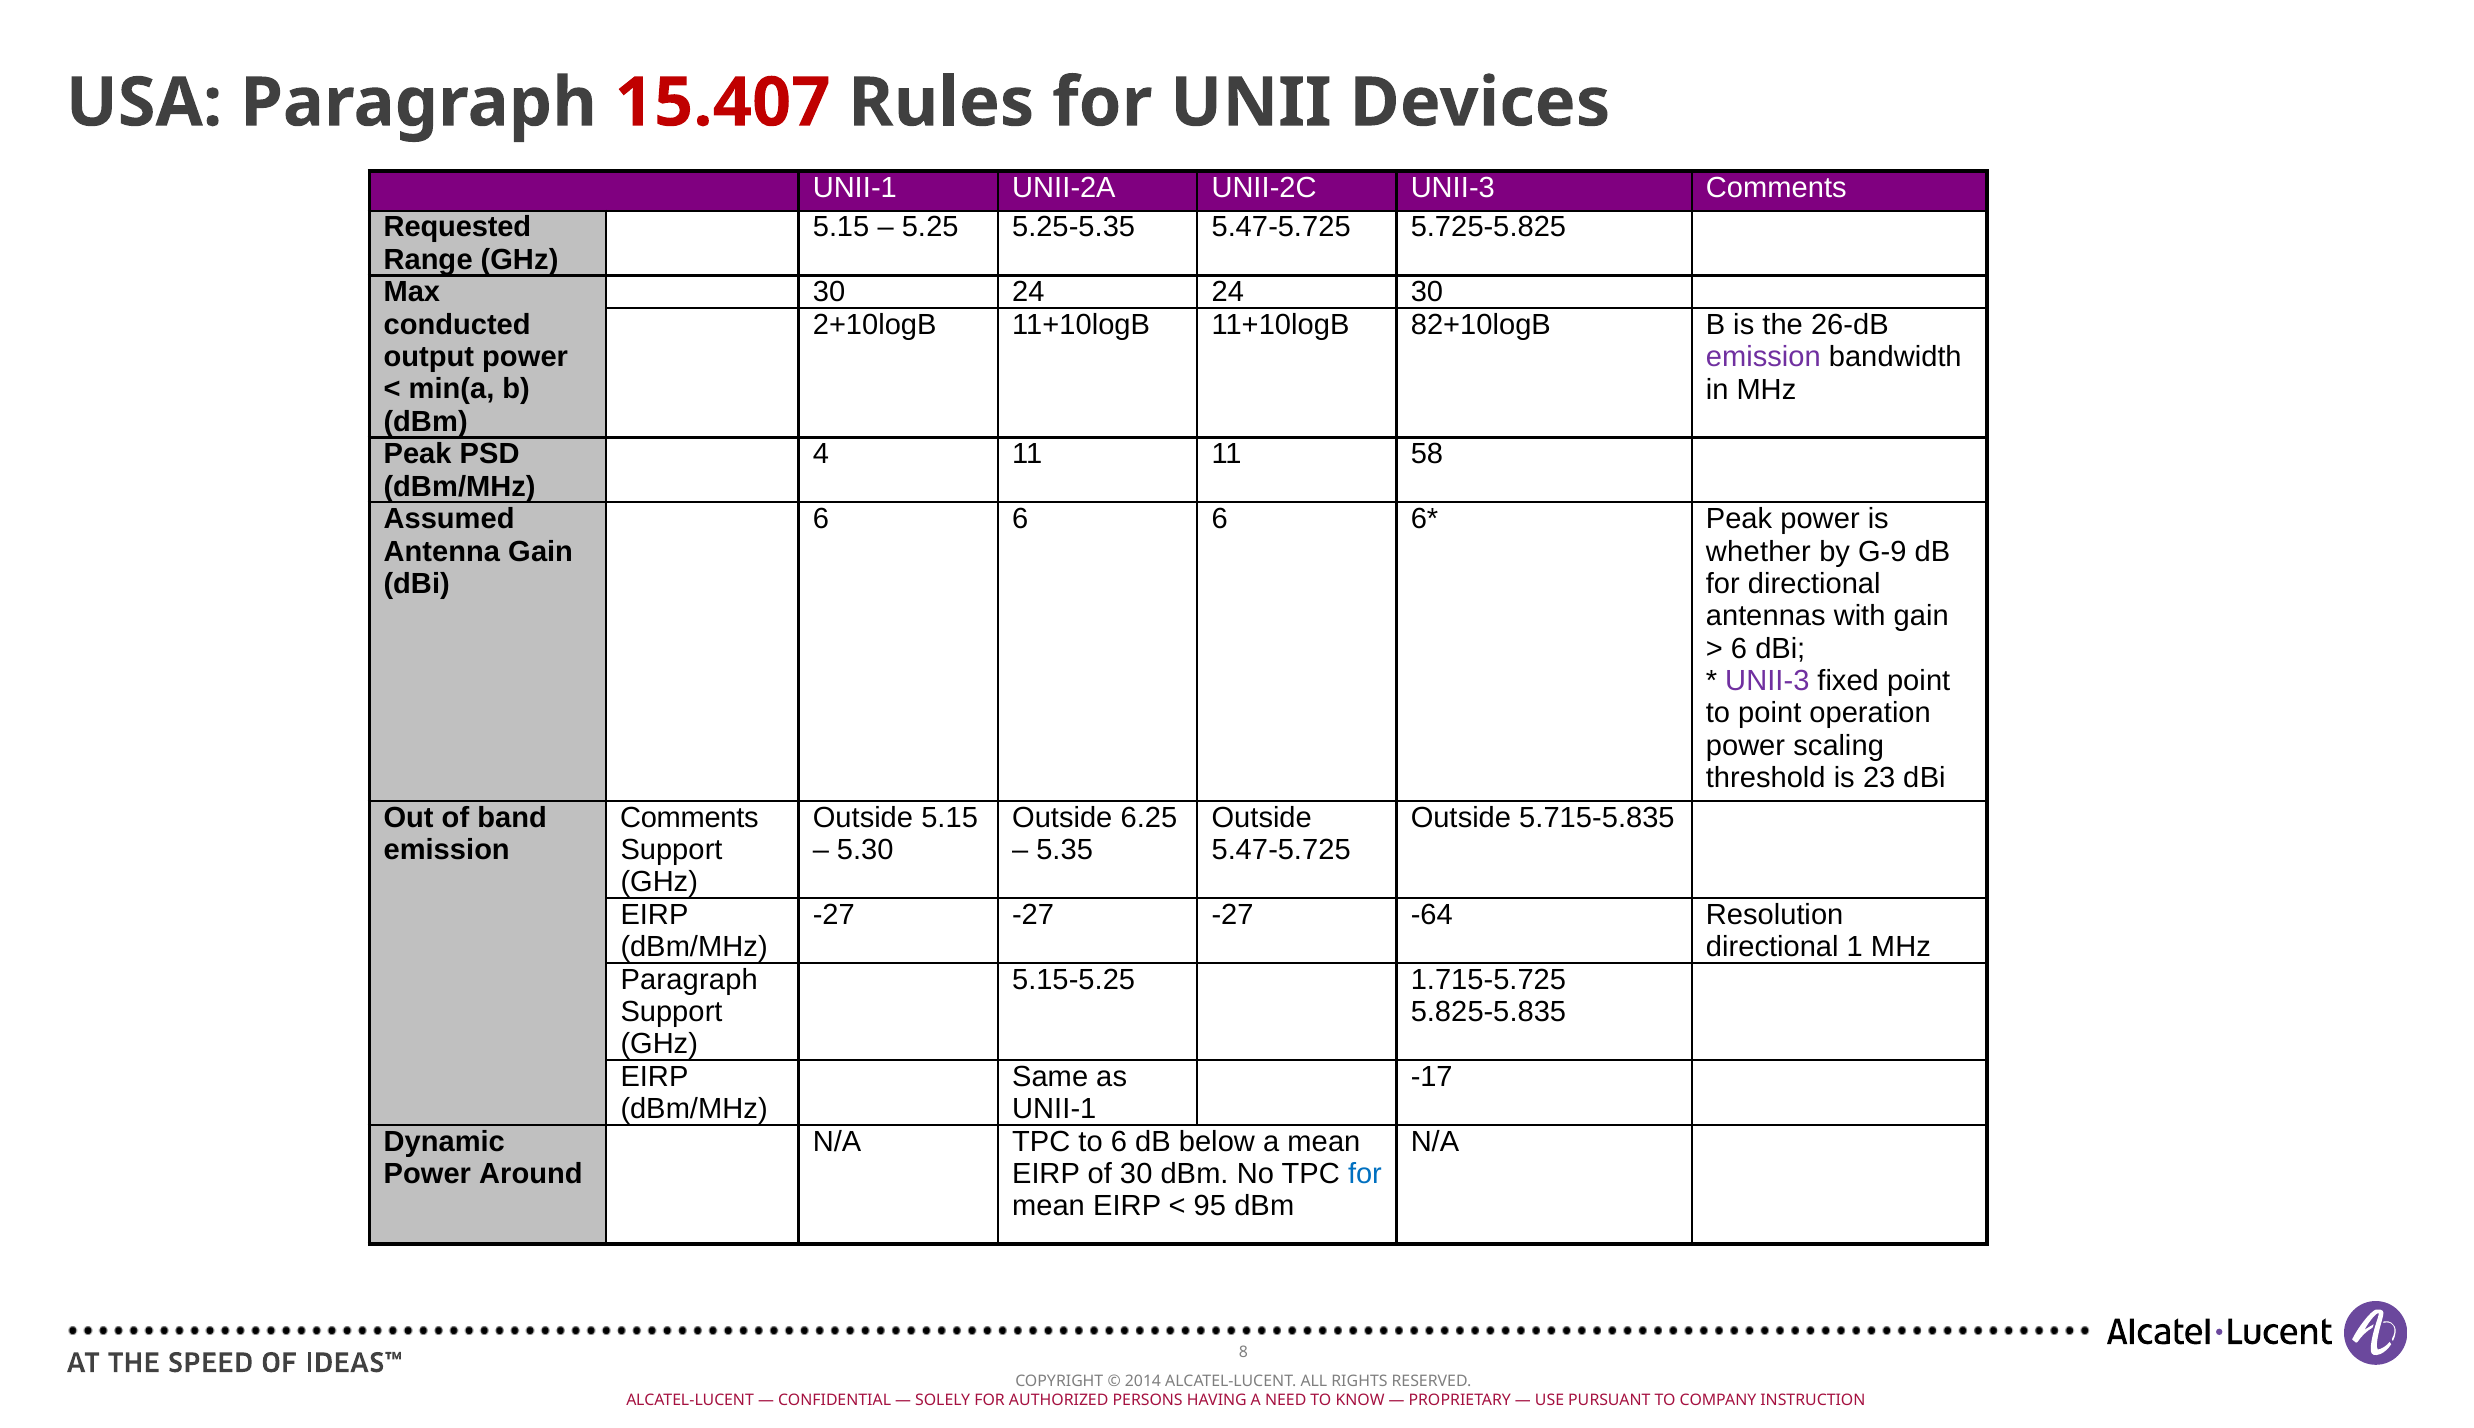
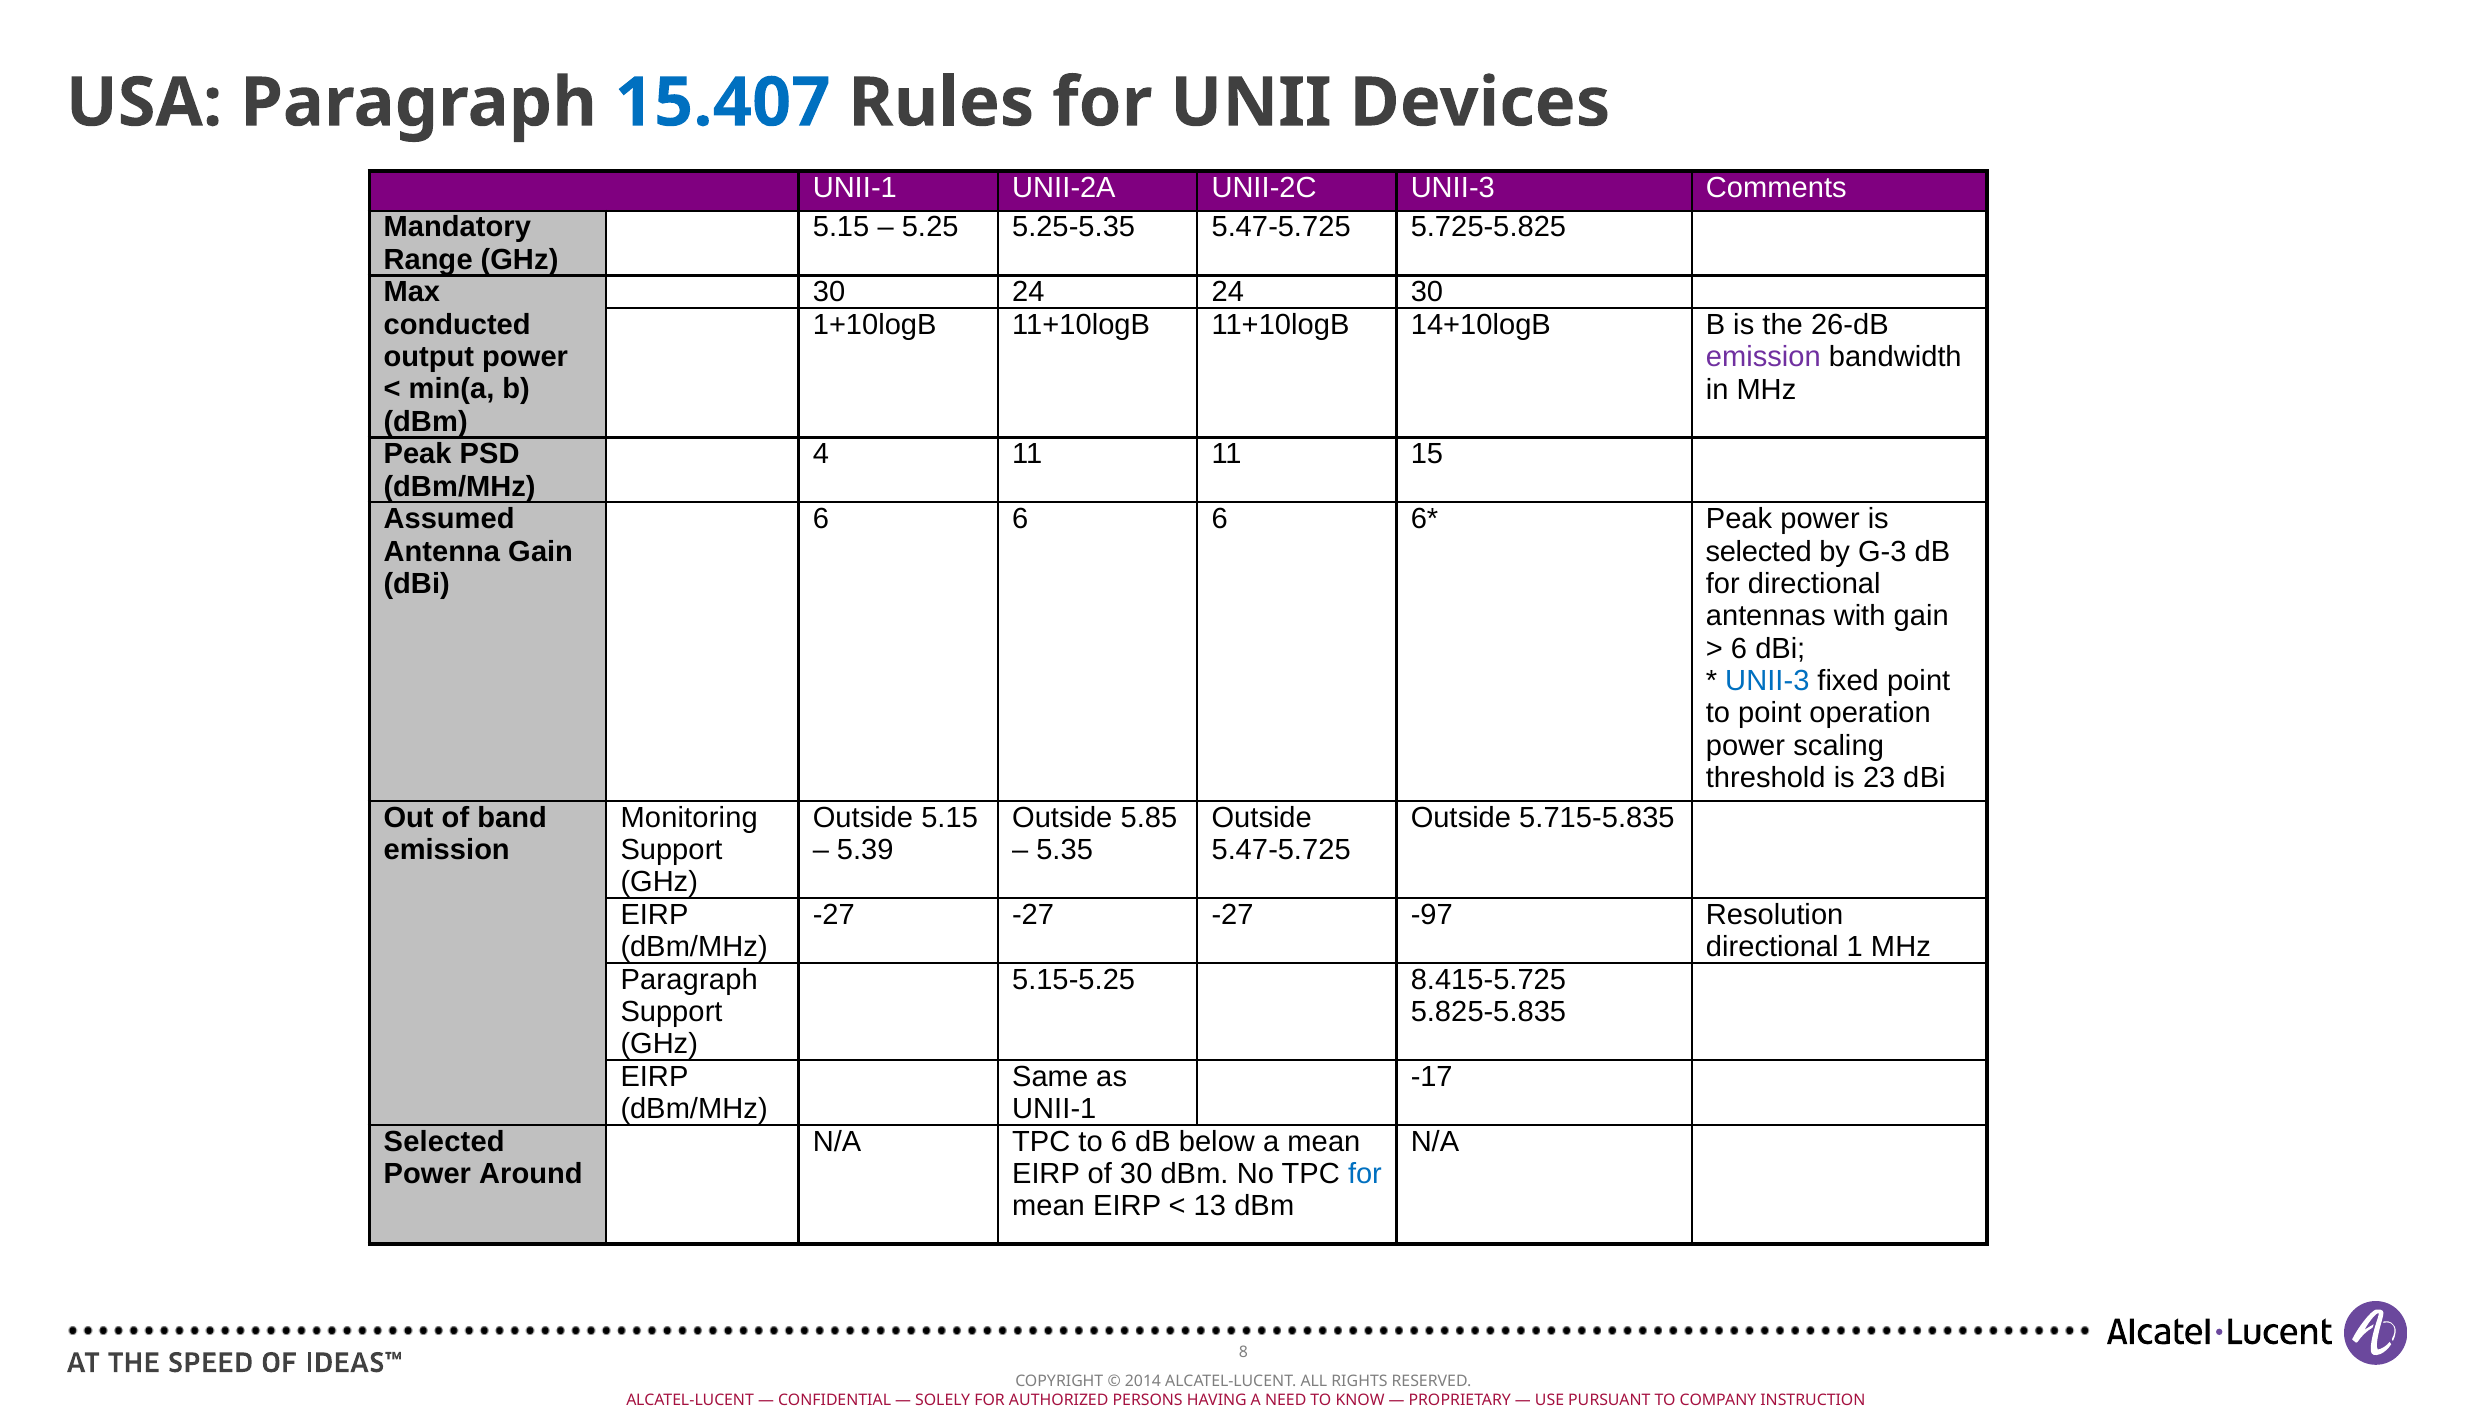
15.407 colour: red -> blue (723, 103)
Requested: Requested -> Mandatory (457, 227)
2+10logB: 2+10logB -> 1+10logB (875, 324)
82+10logB: 82+10logB -> 14+10logB (1481, 324)
58: 58 -> 15 (1427, 454)
whether: whether -> selected (1759, 551)
G-9: G-9 -> G-3 (1882, 551)
UNII-3 colour: purple -> blue (1767, 681)
Comments: Comments -> Monitoring (689, 817)
6.25: 6.25 -> 5.85 (1149, 817)
5.30: 5.30 -> 5.39 (865, 849)
-64: -64 -> -97 (1432, 914)
1.715-5.725: 1.715-5.725 -> 8.415-5.725 (1488, 979)
Dynamic: Dynamic -> Selected (444, 1141)
95: 95 -> 13 (1210, 1206)
